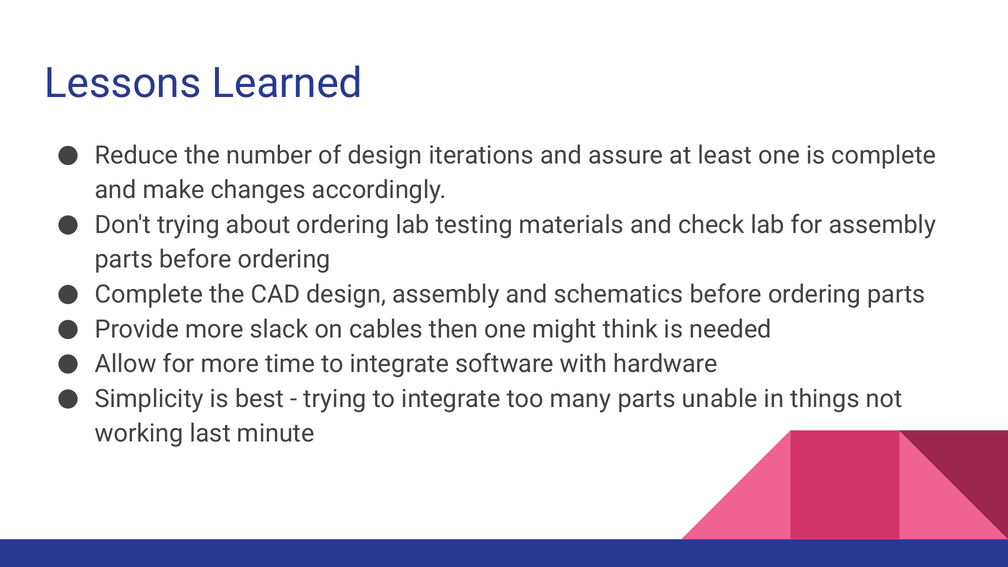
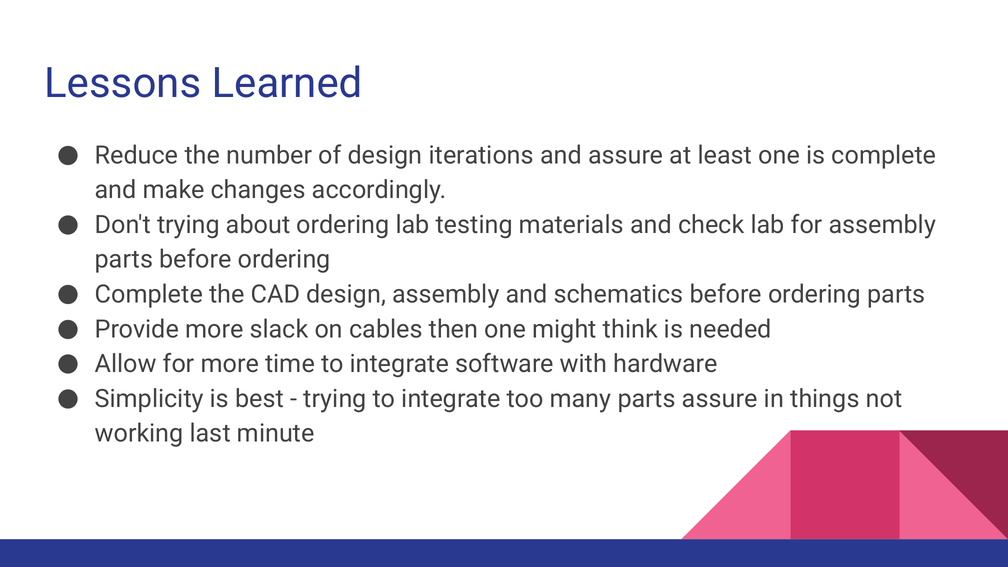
parts unable: unable -> assure (720, 399)
